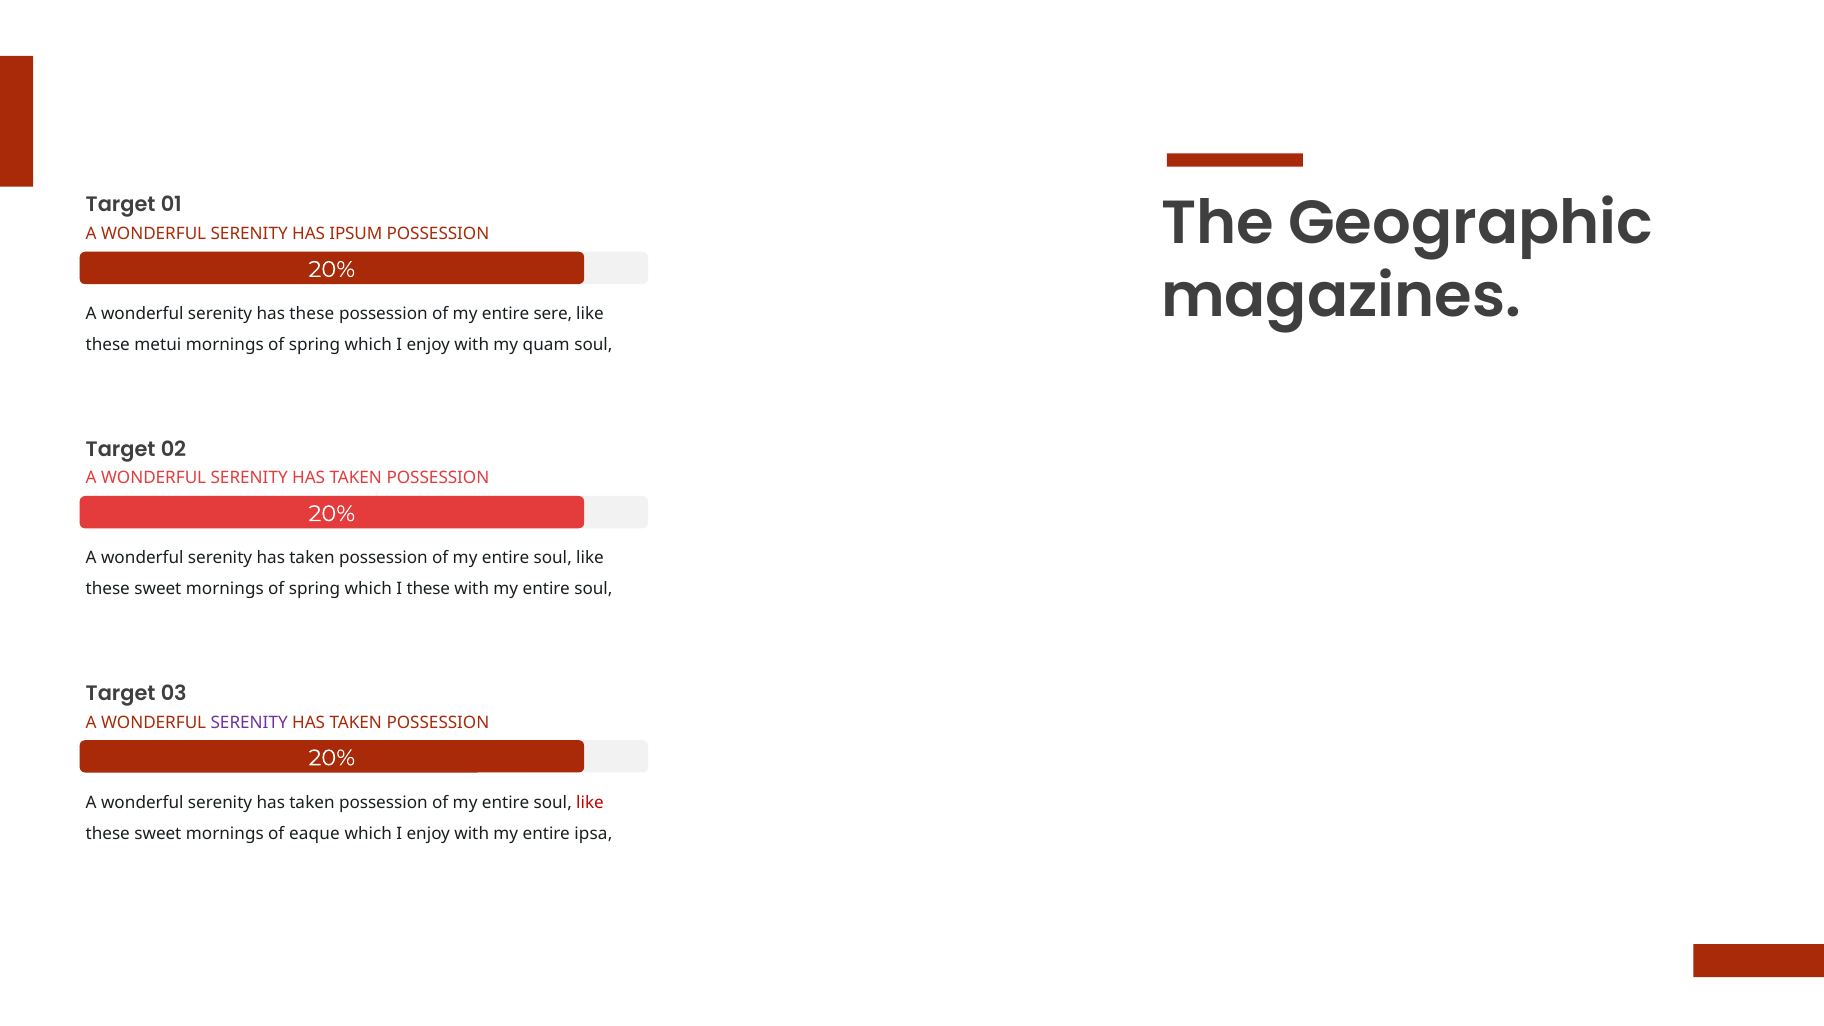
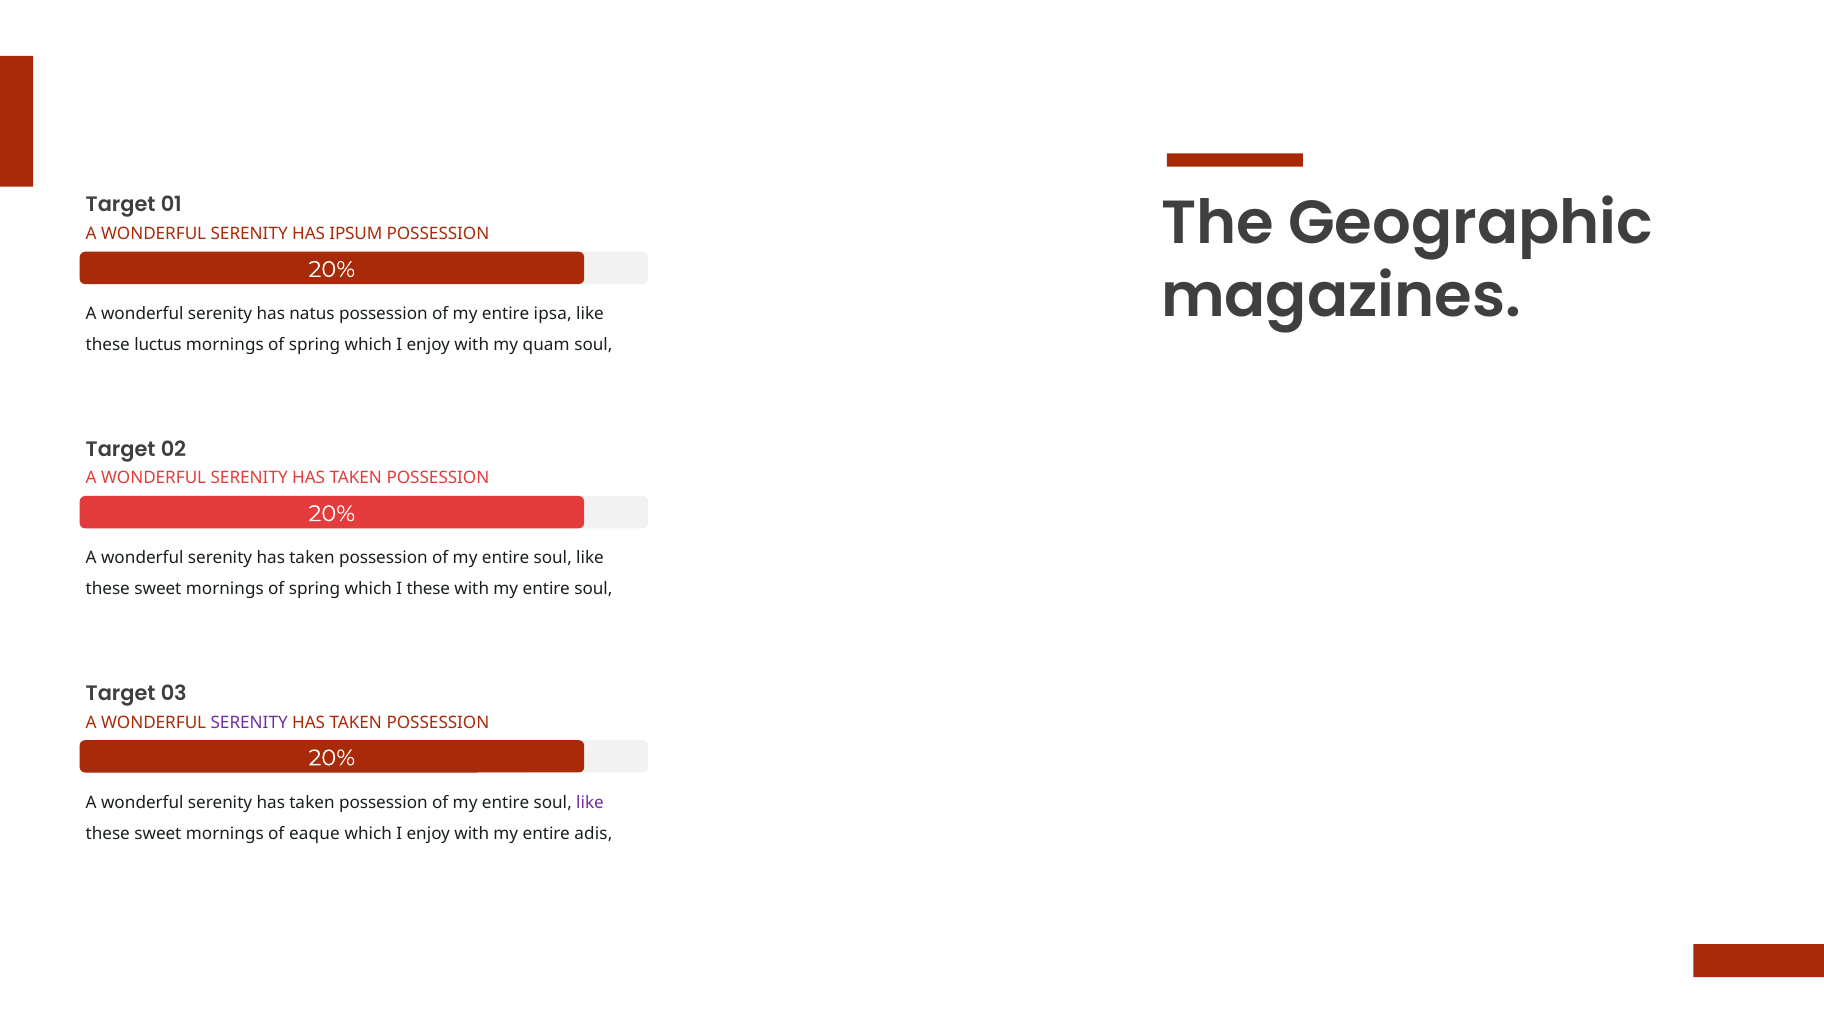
has these: these -> natus (312, 314)
sere: sere -> ipsa (553, 314)
metui: metui -> luctus (158, 345)
like colour: red -> purple (590, 802)
ipsa: ipsa -> adis (593, 833)
